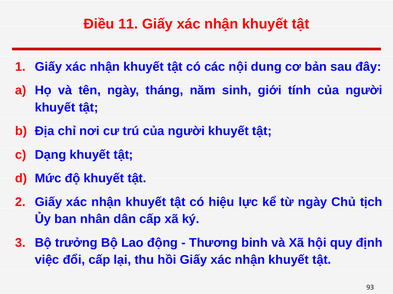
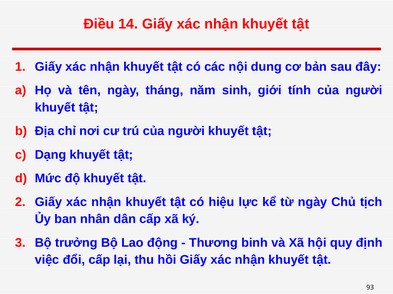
11: 11 -> 14 (128, 24)
